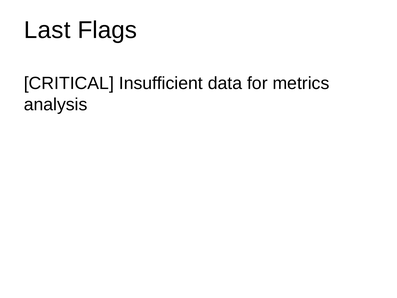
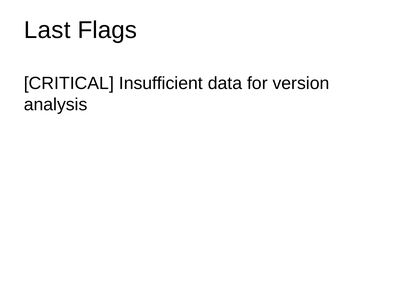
metrics: metrics -> version (301, 83)
